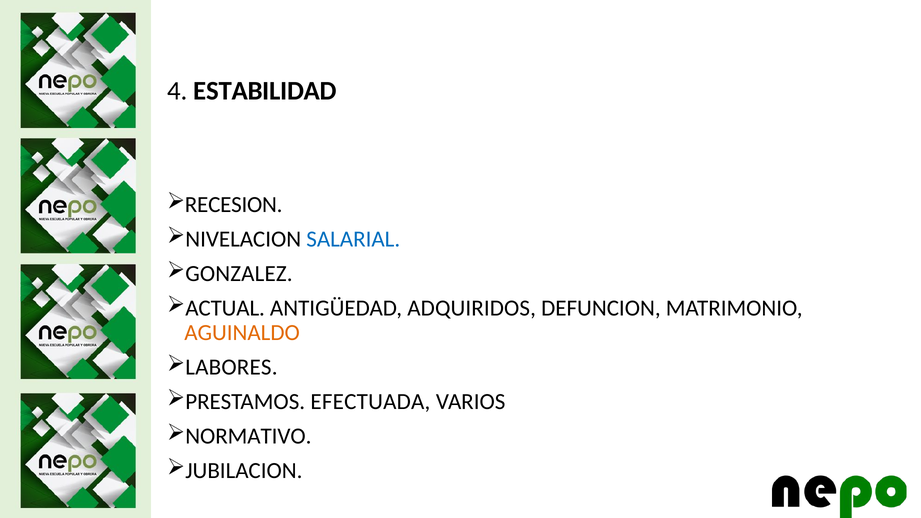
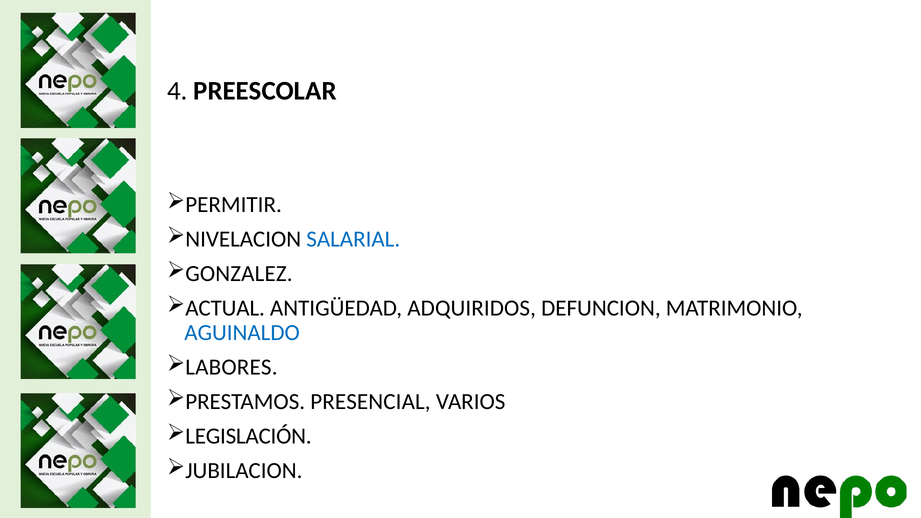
ESTABILIDAD: ESTABILIDAD -> PREESCOLAR (265, 91)
RECESION: RECESION -> PERMITIR (234, 205)
AGUINALDO colour: orange -> blue (242, 333)
EFECTUADA: EFECTUADA -> PRESENCIAL (370, 402)
NORMATIVO: NORMATIVO -> LEGISLACIÓN (248, 436)
